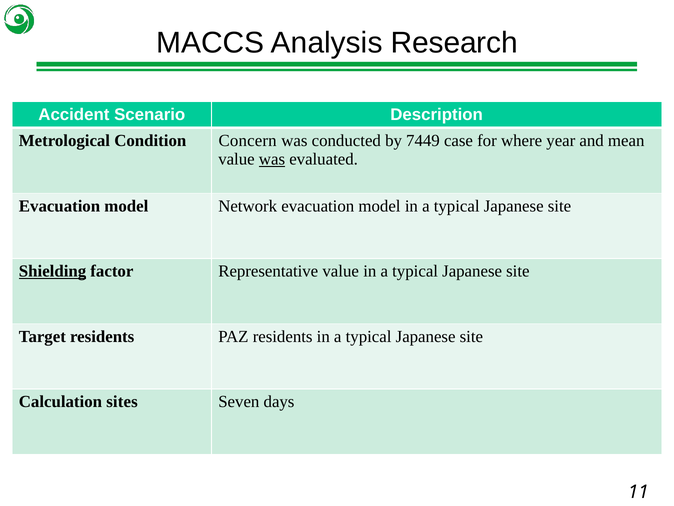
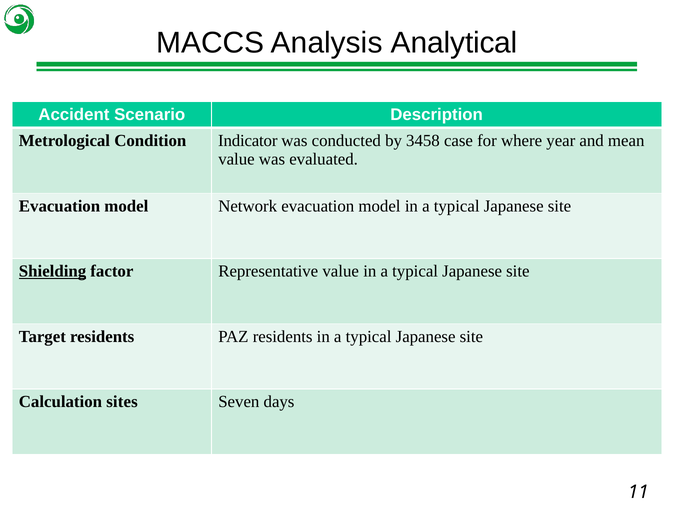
Research: Research -> Analytical (454, 43)
Concern: Concern -> Indicator (248, 141)
7449: 7449 -> 3458 (423, 141)
was underline: present -> none (272, 159)
